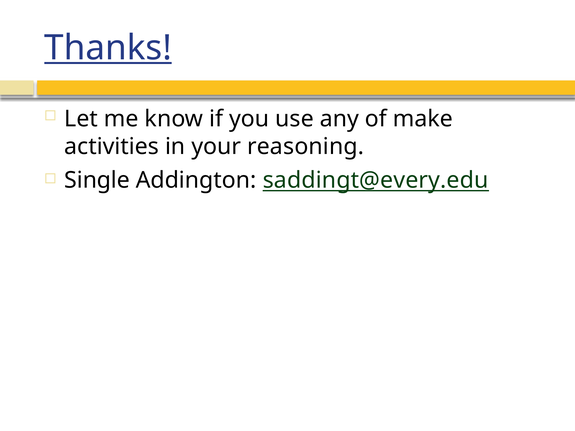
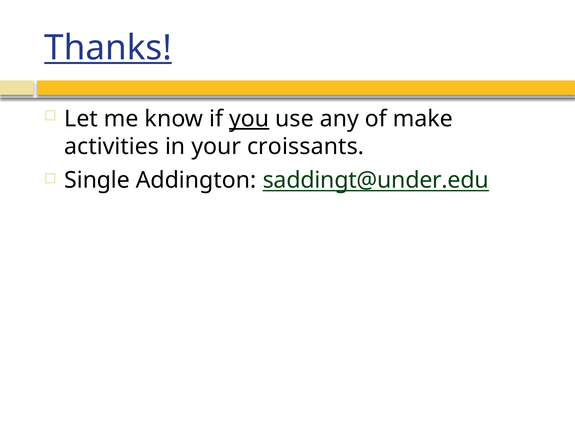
you underline: none -> present (249, 119)
reasoning: reasoning -> croissants (306, 147)
saddingt@every.edu: saddingt@every.edu -> saddingt@under.edu (376, 180)
